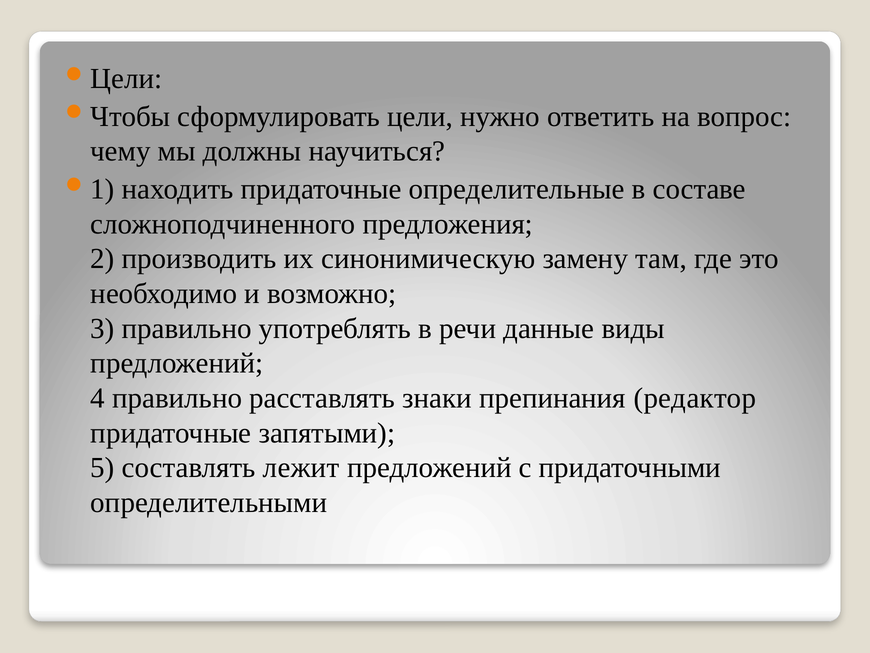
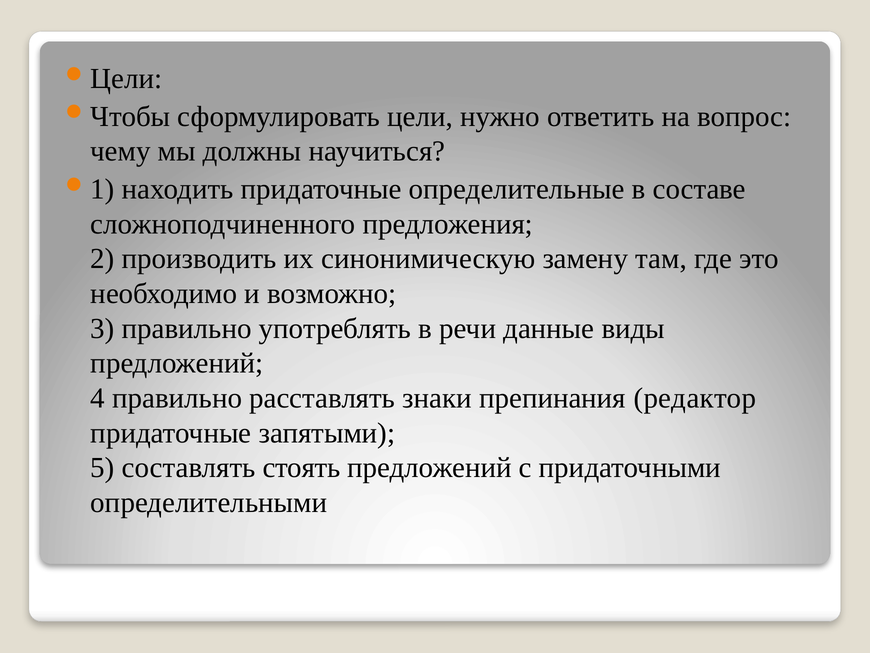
лежит: лежит -> стоять (301, 467)
